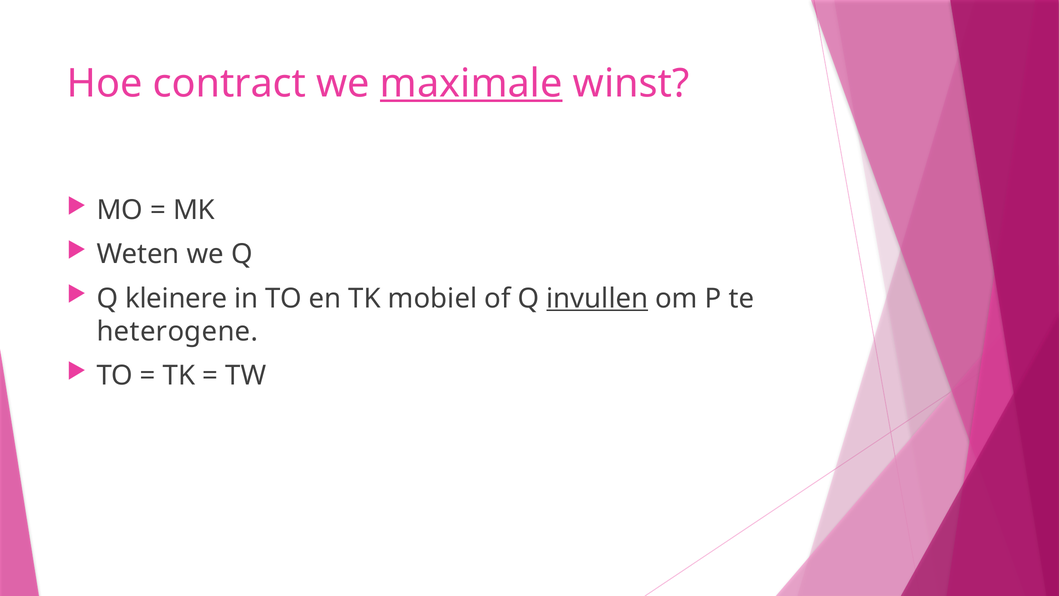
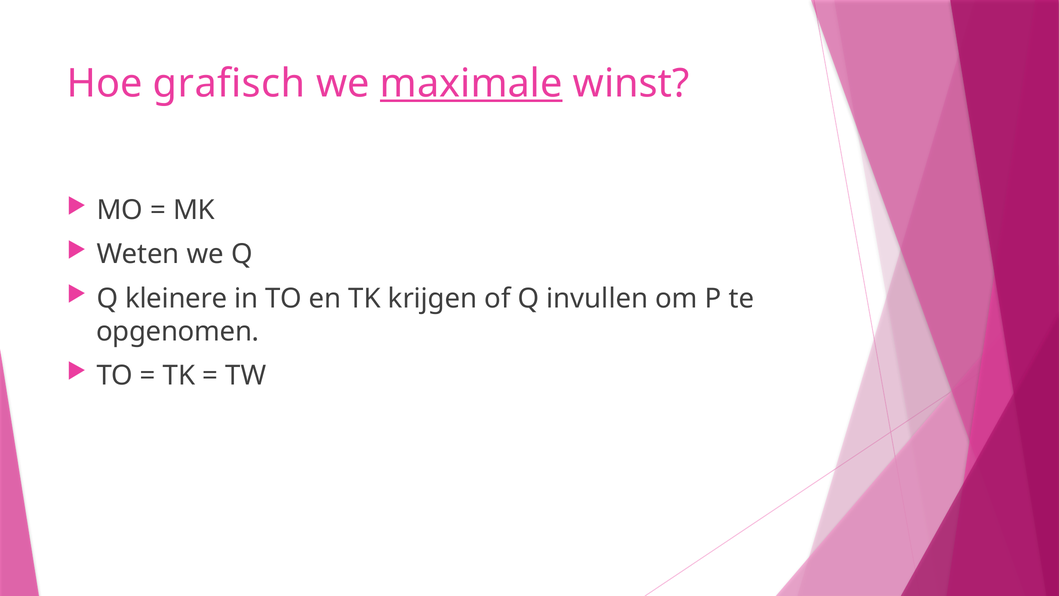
contract: contract -> grafisch (229, 84)
mobiel: mobiel -> krijgen (433, 298)
invullen underline: present -> none (597, 298)
heterogene: heterogene -> opgenomen (178, 331)
